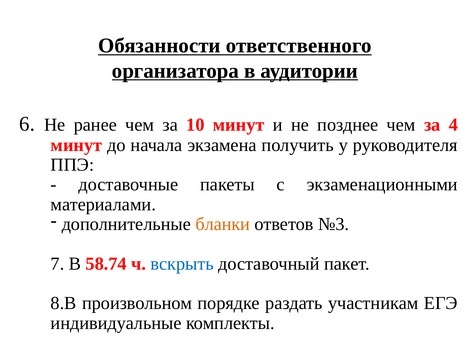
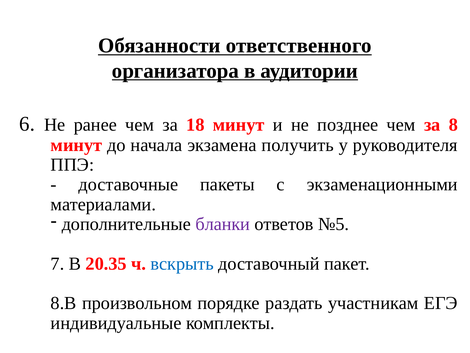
10: 10 -> 18 (195, 124)
4: 4 -> 8 (453, 124)
бланки colour: orange -> purple (223, 224)
№3: №3 -> №5 (334, 224)
58.74: 58.74 -> 20.35 (106, 263)
